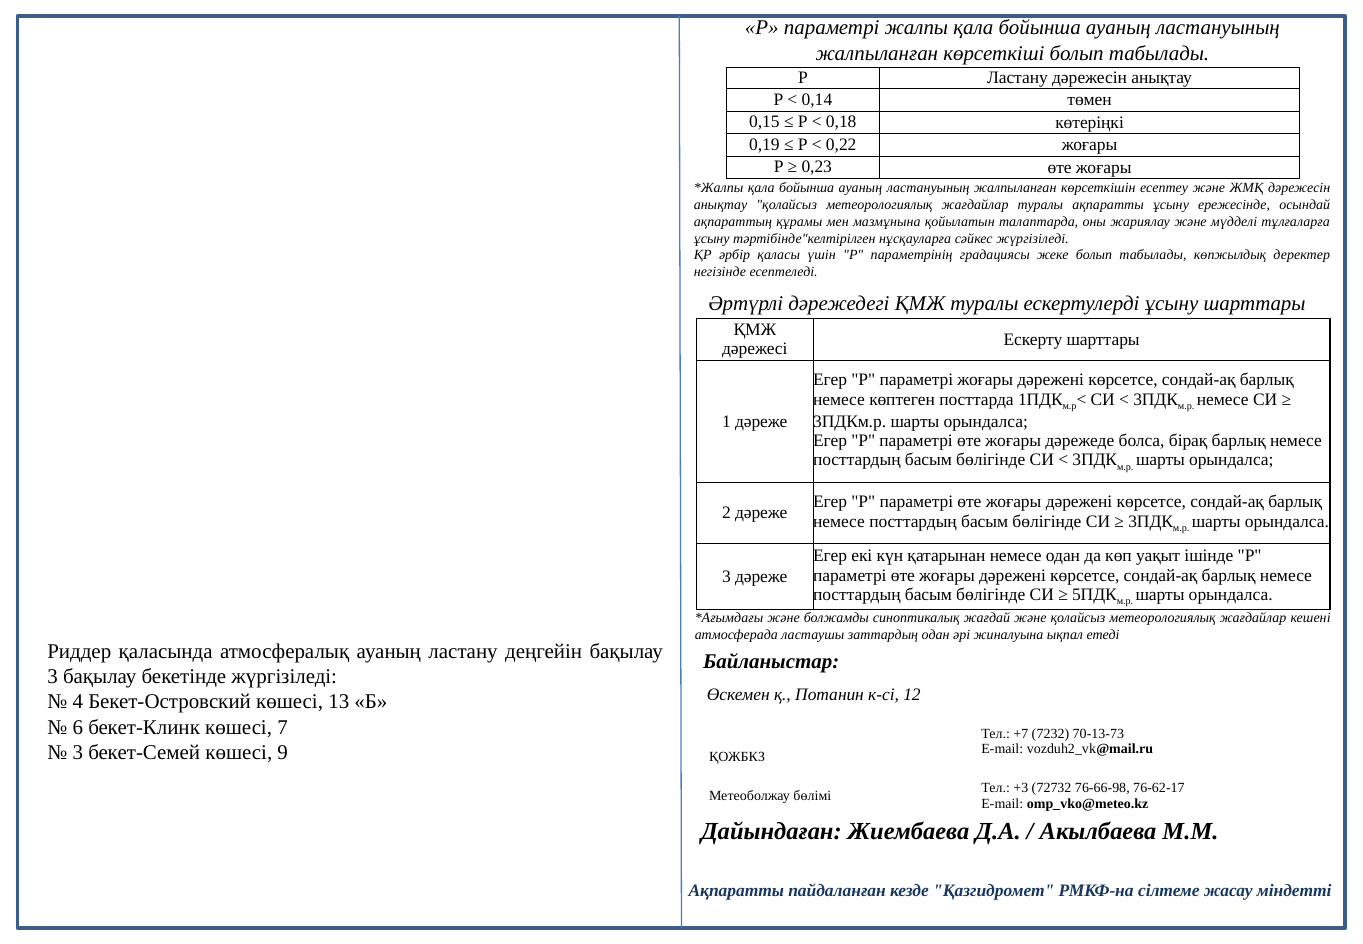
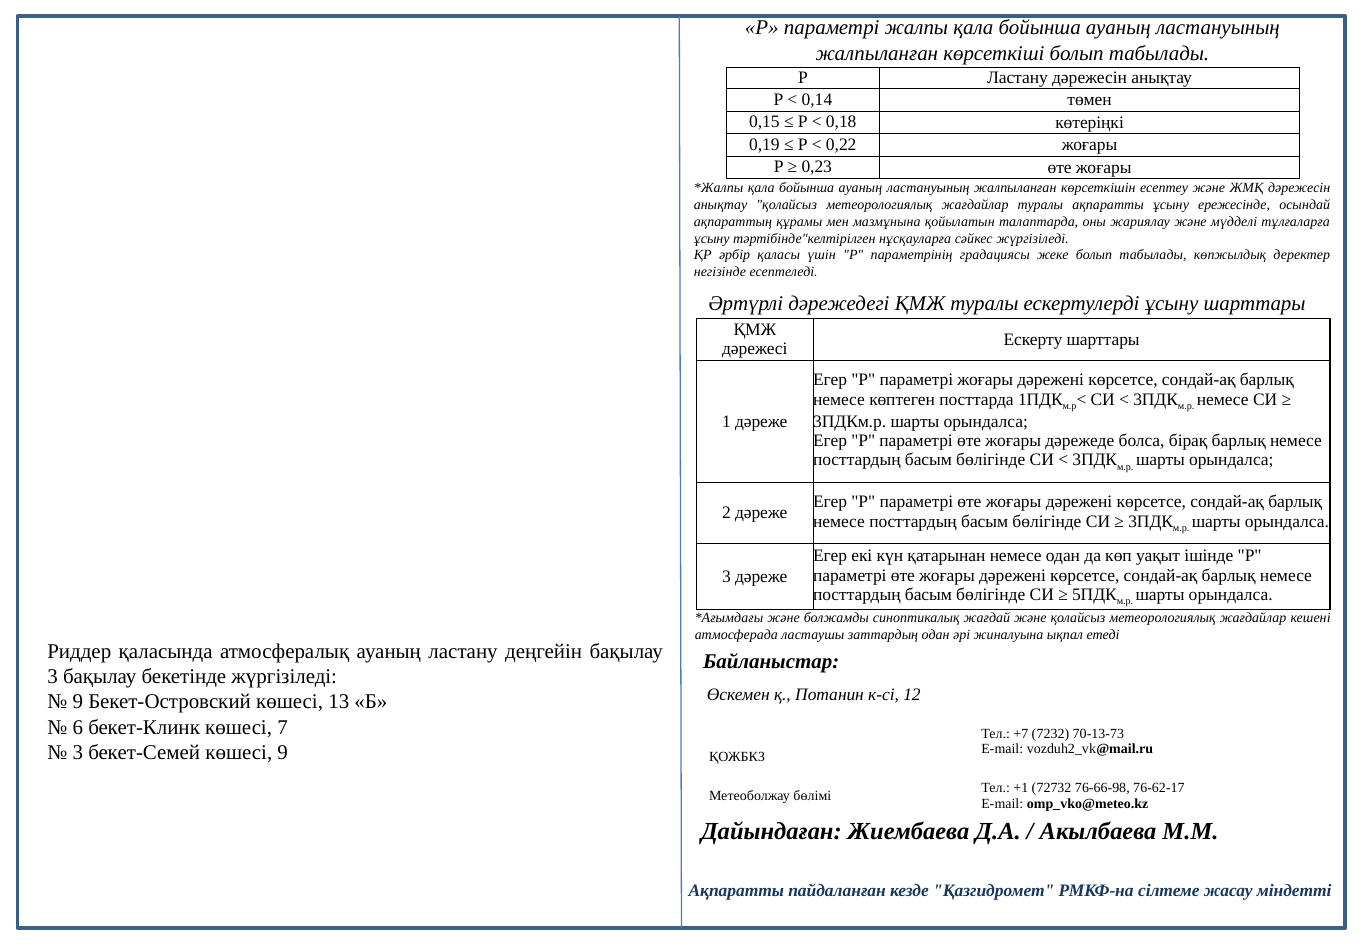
4: 4 -> 9 (78, 702)
+3: +3 -> +1 (1021, 788)
